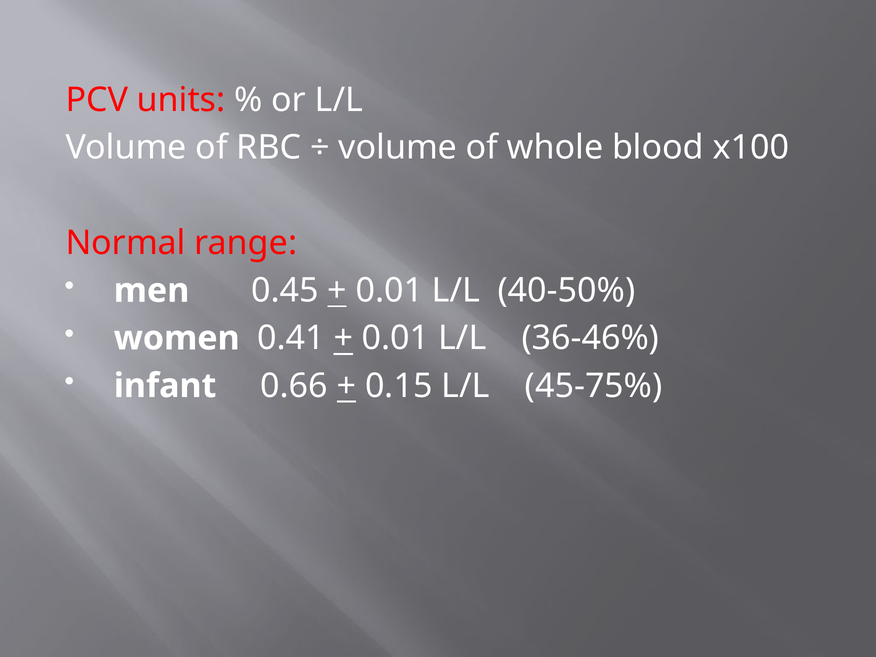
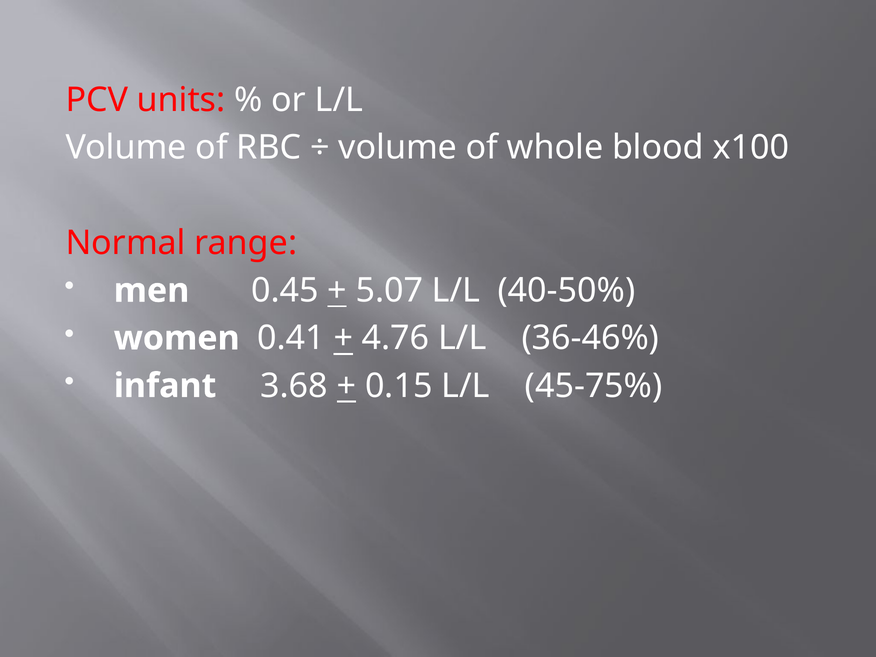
0.01: 0.01 -> 5.07 (389, 291)
0.01: 0.01 -> 4.76 (396, 338)
0.66: 0.66 -> 3.68 (294, 386)
